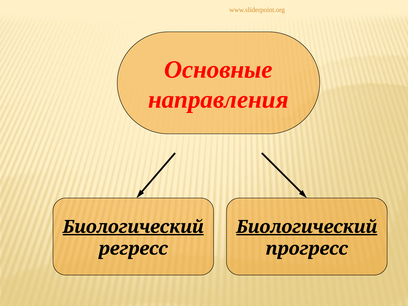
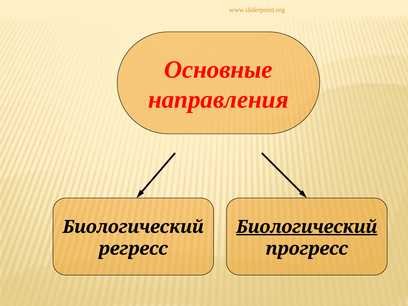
Биологический underline: present -> none (133, 227)
